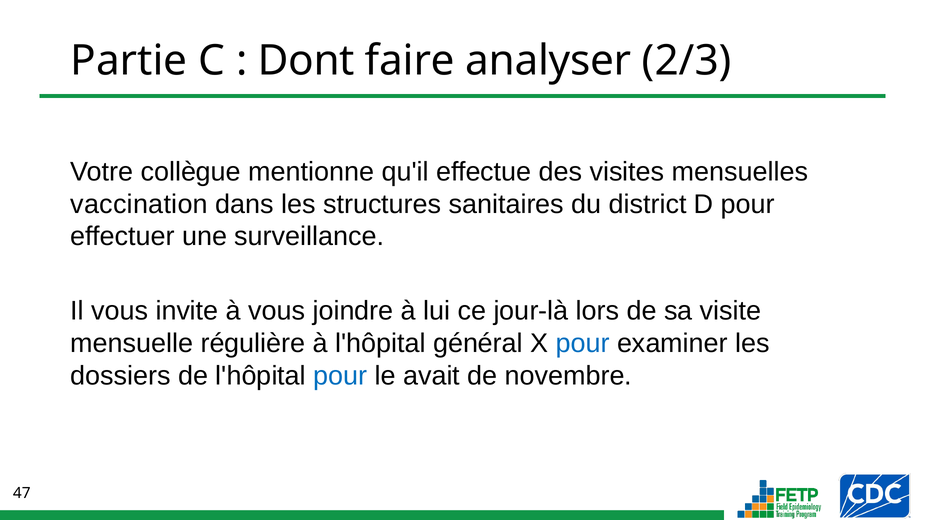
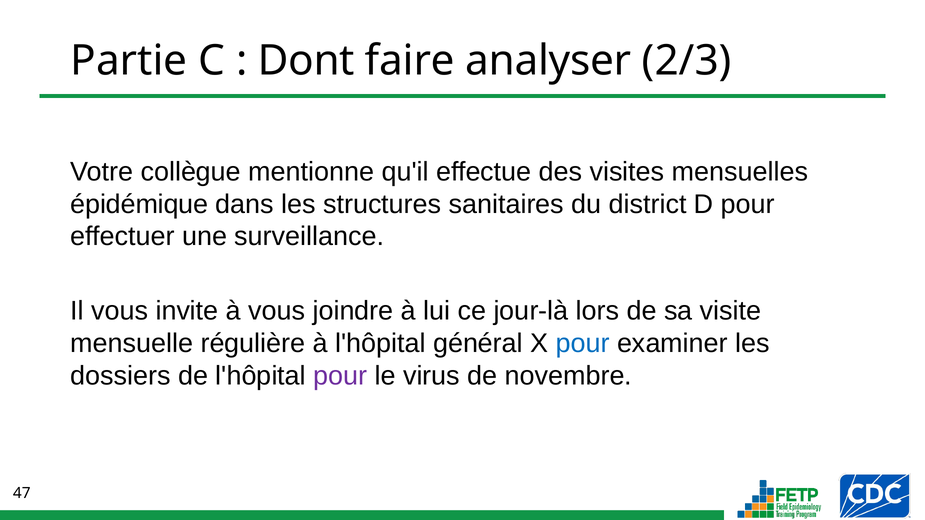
vaccination: vaccination -> épidémique (139, 204)
pour colour: blue -> purple (340, 376)
avait: avait -> virus (431, 376)
